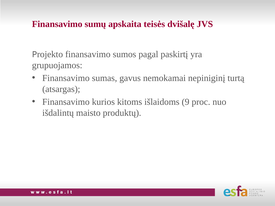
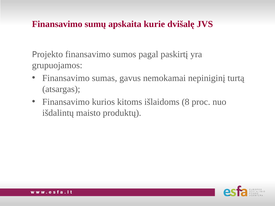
teisės: teisės -> kurie (154, 24)
9: 9 -> 8 (186, 102)
